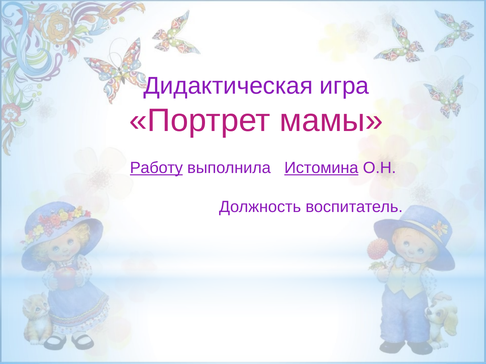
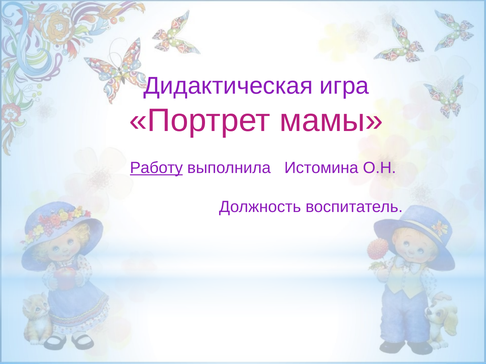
Истомина underline: present -> none (321, 168)
